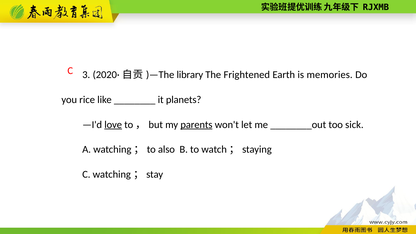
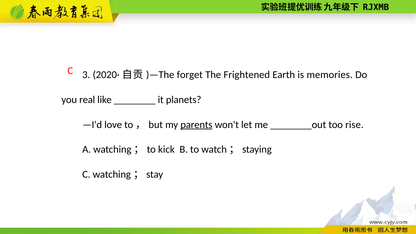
library: library -> forget (190, 75)
rice: rice -> real (87, 100)
love underline: present -> none (113, 125)
sick: sick -> rise (354, 125)
also: also -> kick (166, 150)
